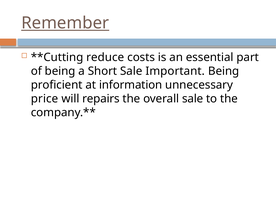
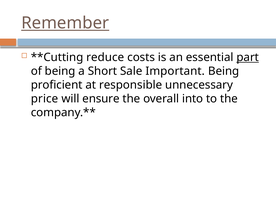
part underline: none -> present (248, 57)
information: information -> responsible (131, 85)
repairs: repairs -> ensure (101, 99)
overall sale: sale -> into (193, 99)
